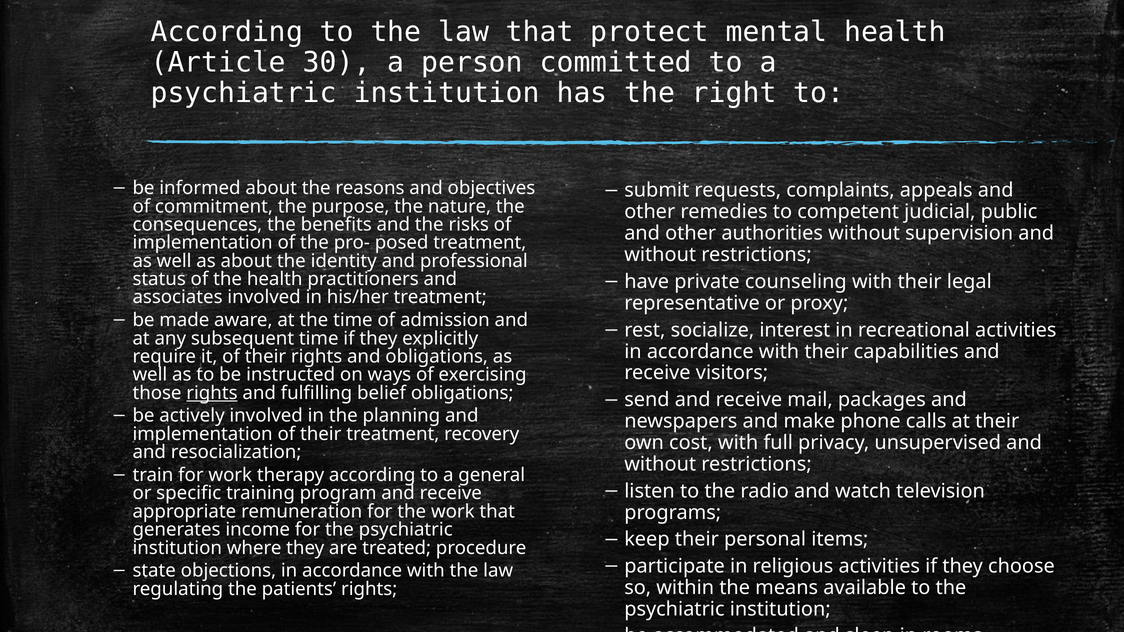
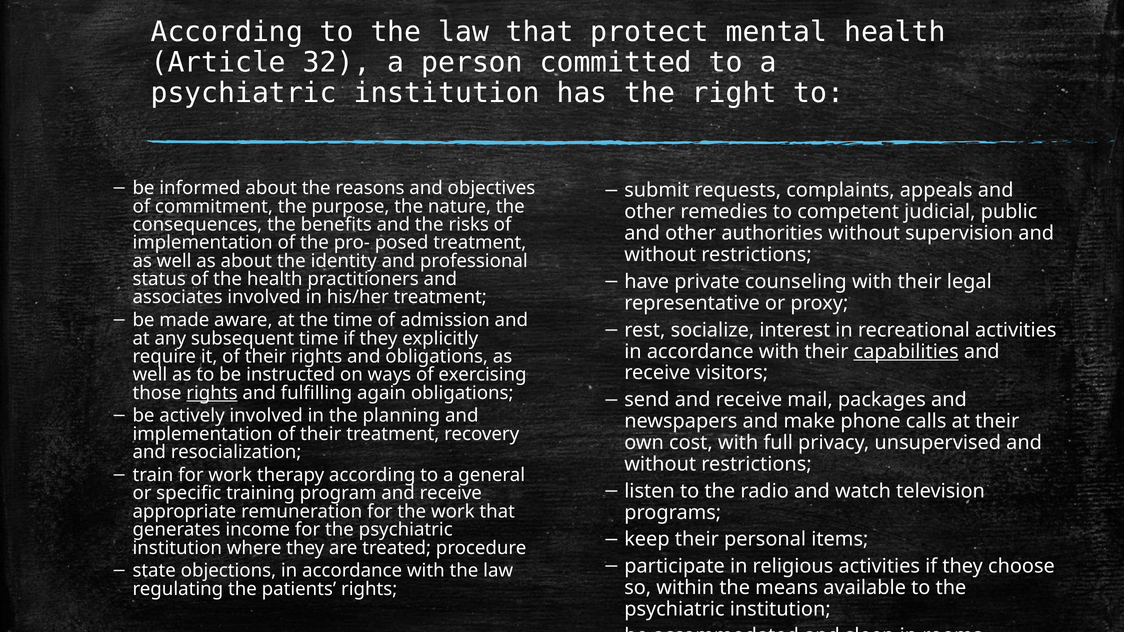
30: 30 -> 32 (337, 62)
capabilities underline: none -> present (906, 352)
belief: belief -> again (381, 393)
